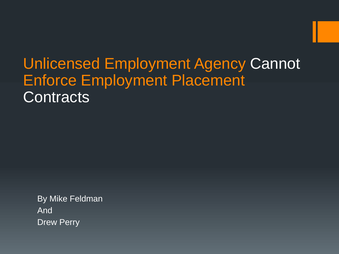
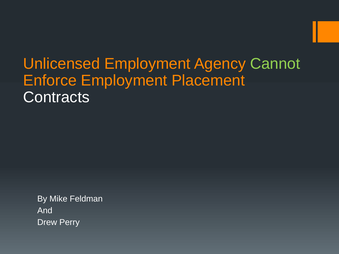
Cannot colour: white -> light green (275, 64)
